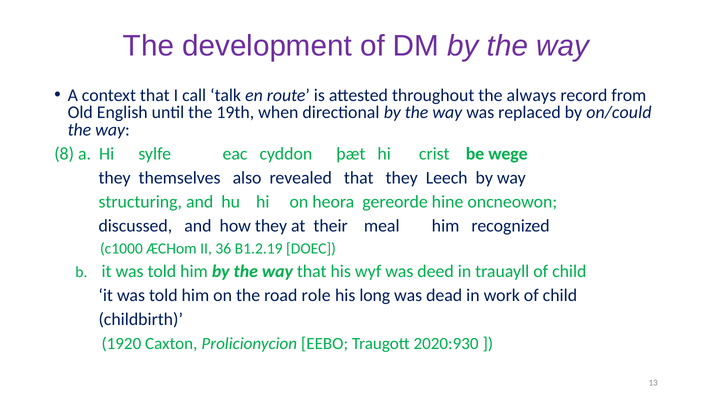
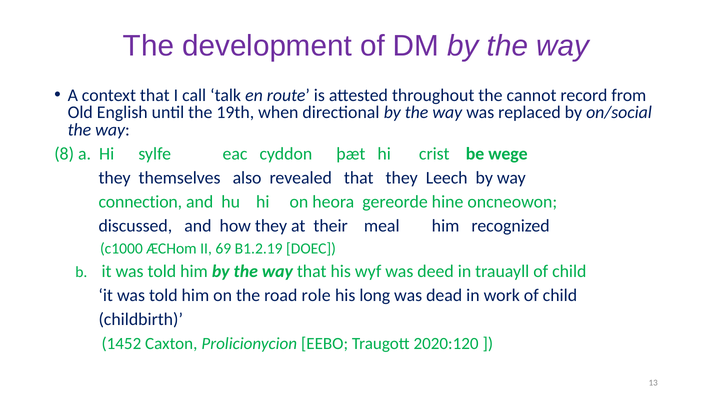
always: always -> cannot (532, 95)
on/could: on/could -> on/social (619, 112)
structuring: structuring -> connection (140, 202)
36: 36 -> 69 (223, 248)
1920: 1920 -> 1452 (121, 343)
2020:930: 2020:930 -> 2020:120 (446, 343)
